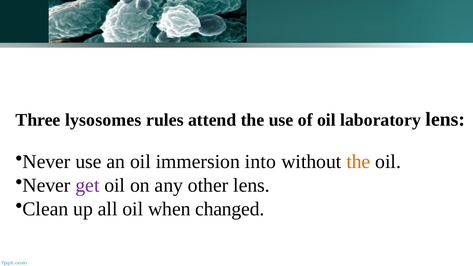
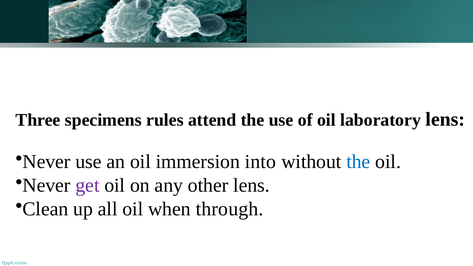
lysosomes: lysosomes -> specimens (103, 120)
the colour: orange -> blue (358, 162)
changed: changed -> through (230, 209)
